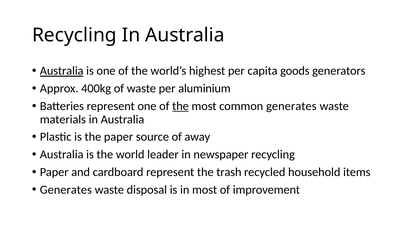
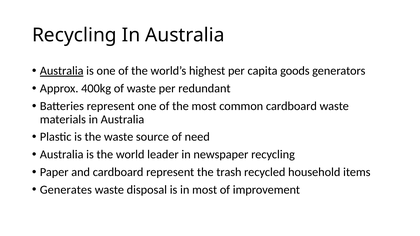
aluminium: aluminium -> redundant (204, 89)
the underline: present -> none (180, 106)
common generates: generates -> cardboard (291, 106)
the paper: paper -> waste (119, 137)
away: away -> need (197, 137)
